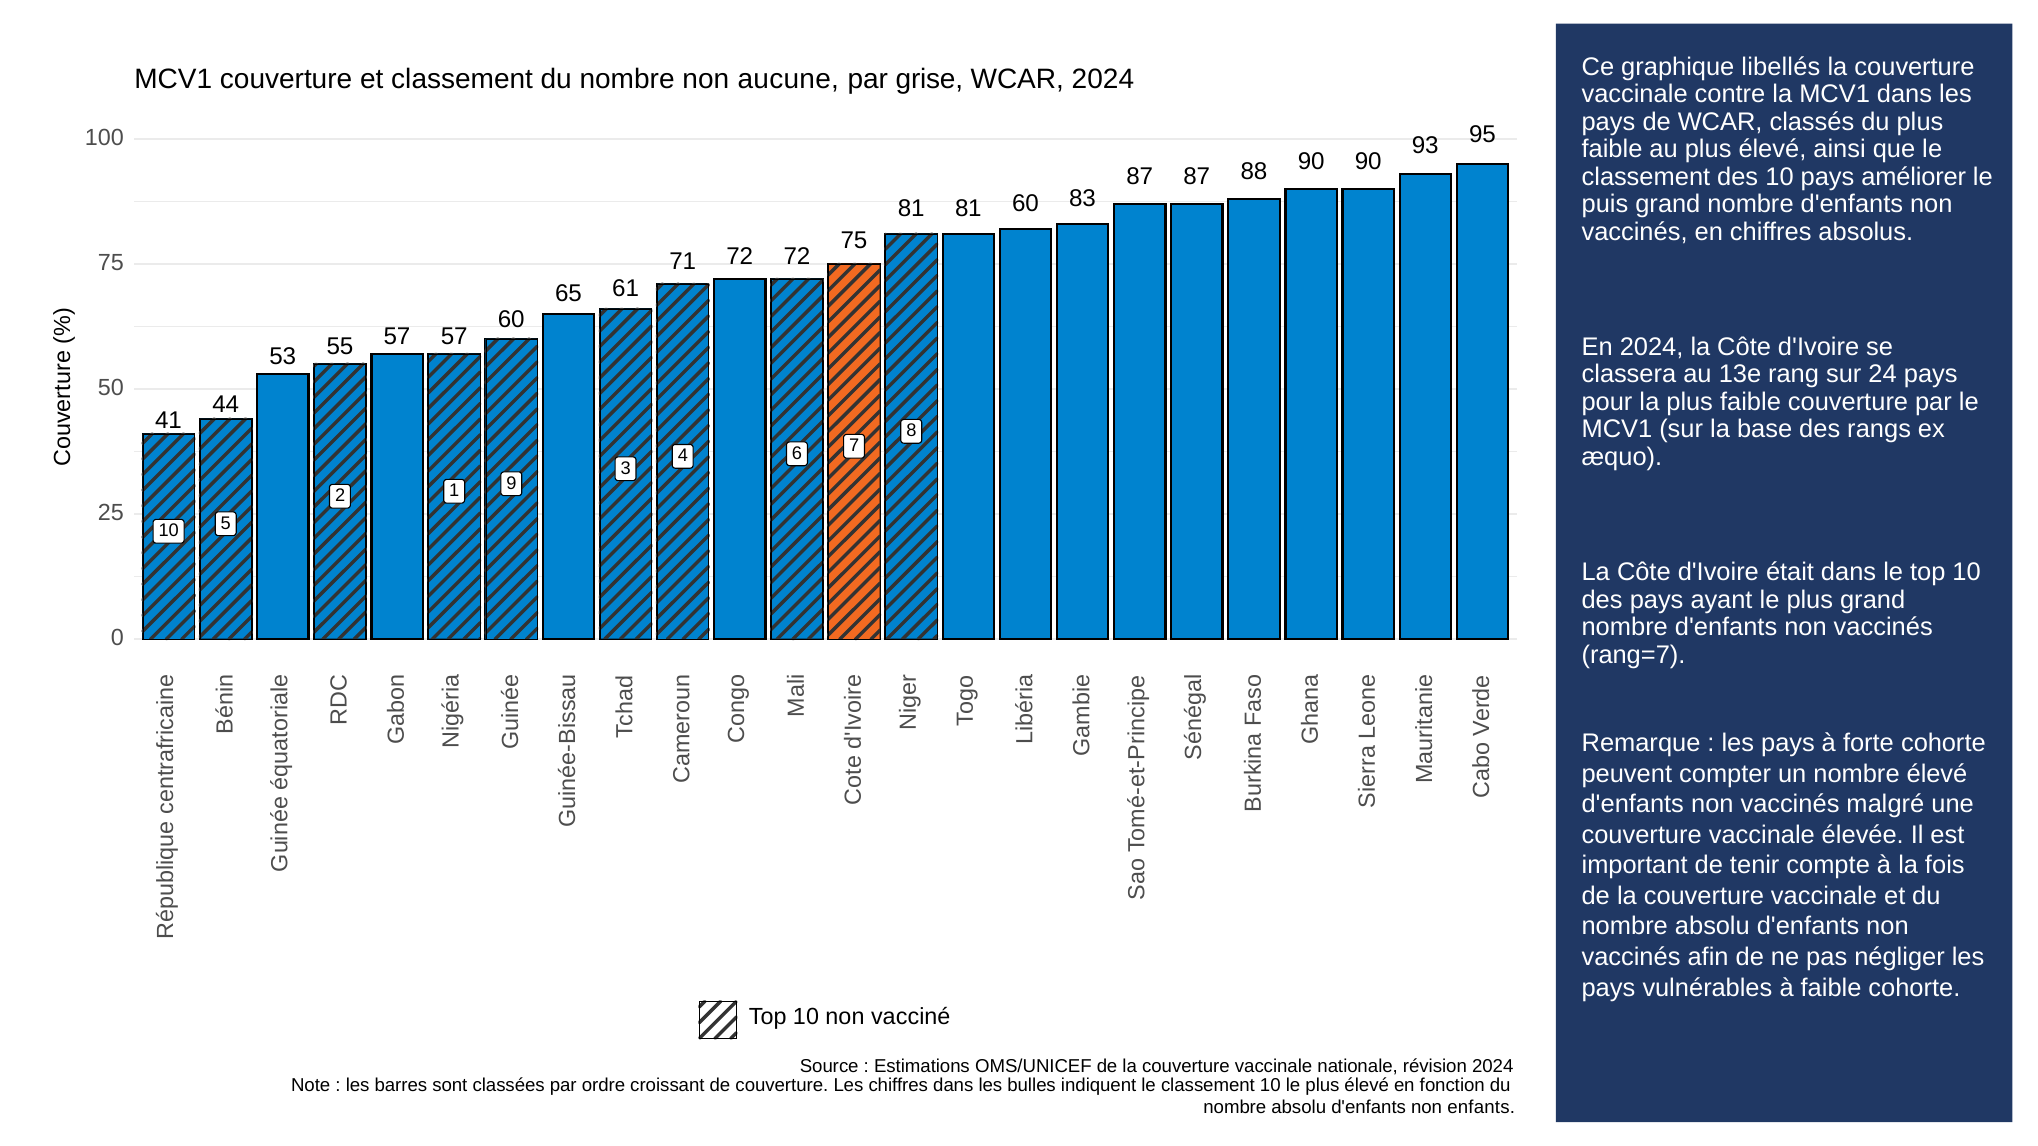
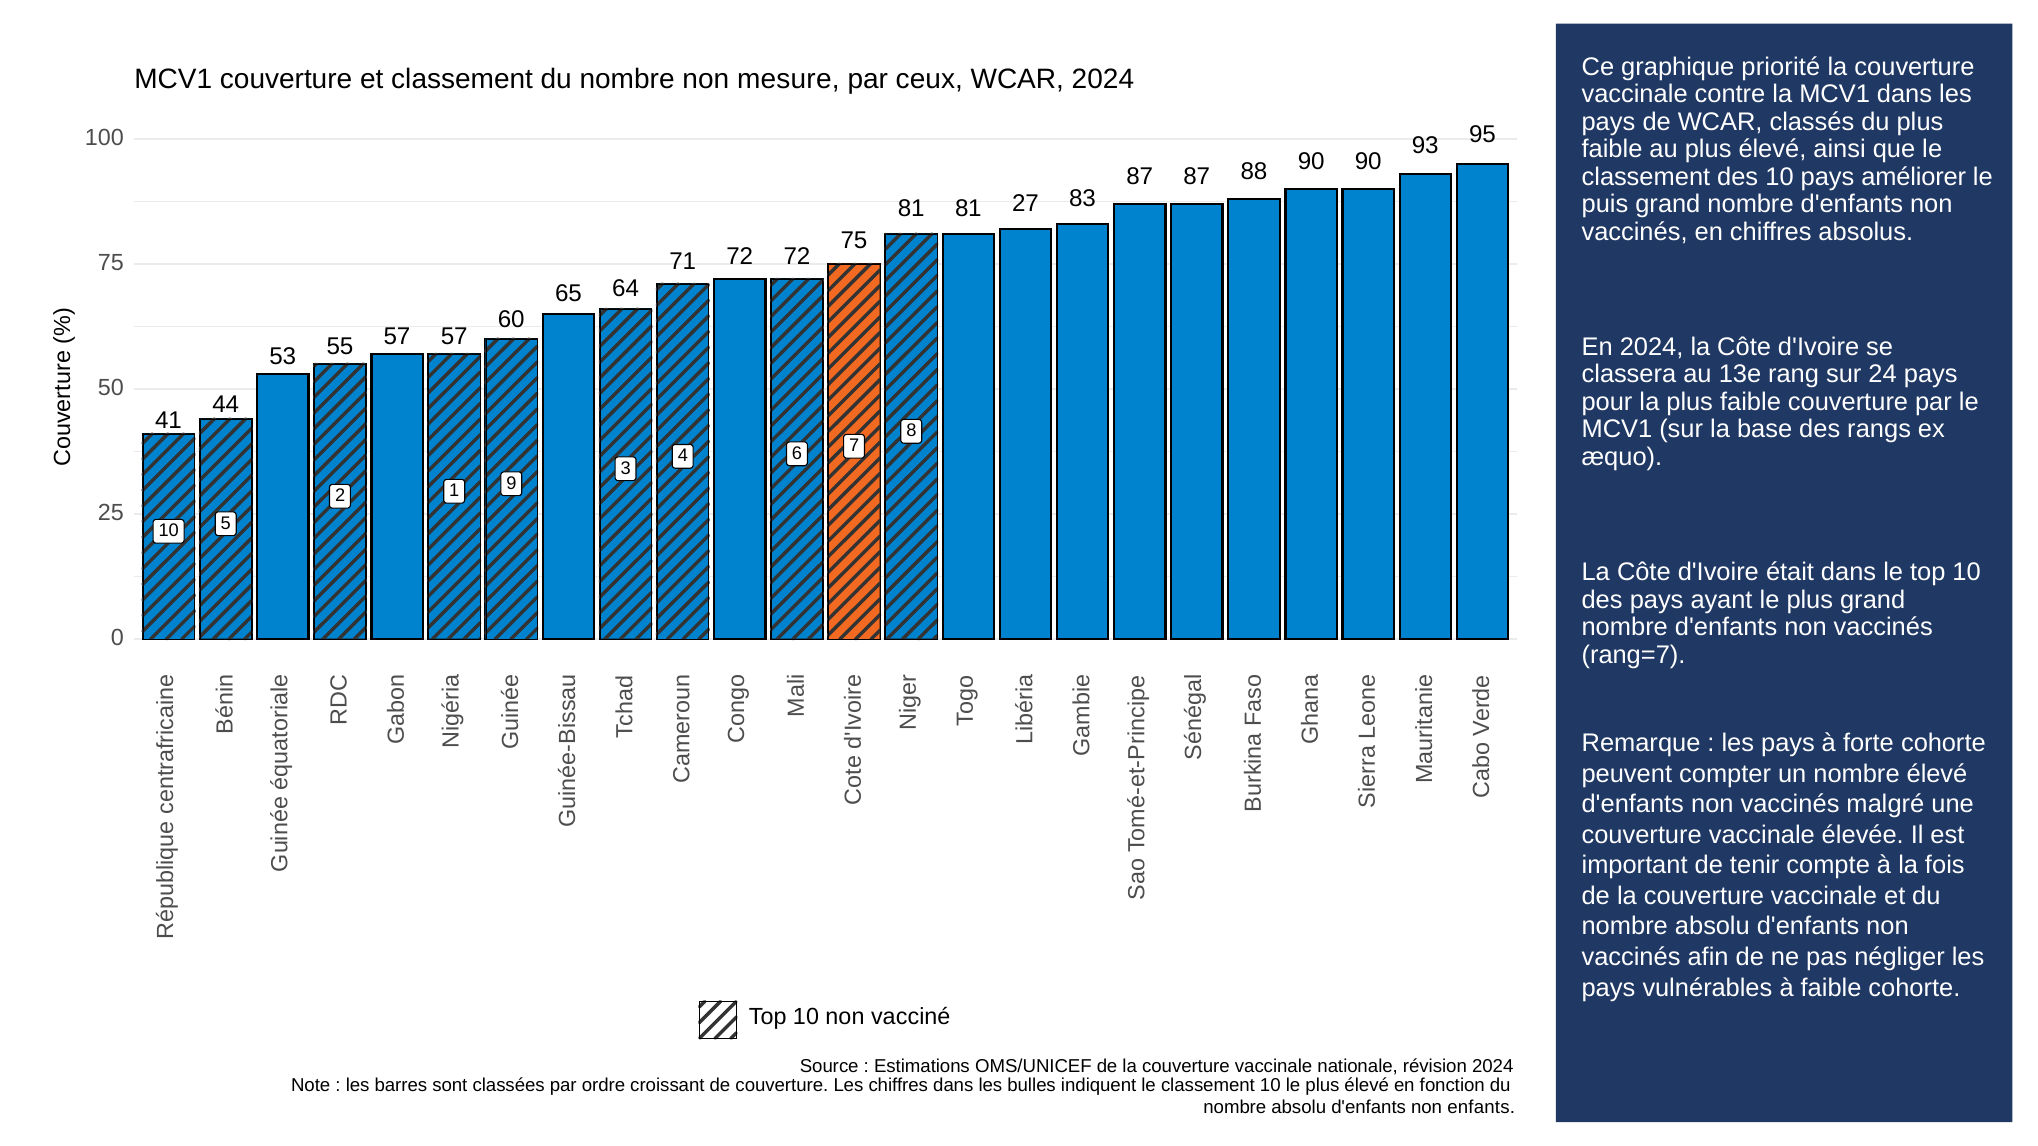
libellés: libellés -> priorité (1781, 67)
aucune: aucune -> mesure (788, 79)
grise: grise -> ceux (929, 79)
81 60: 60 -> 27 (1026, 203)
61: 61 -> 64 (626, 288)
